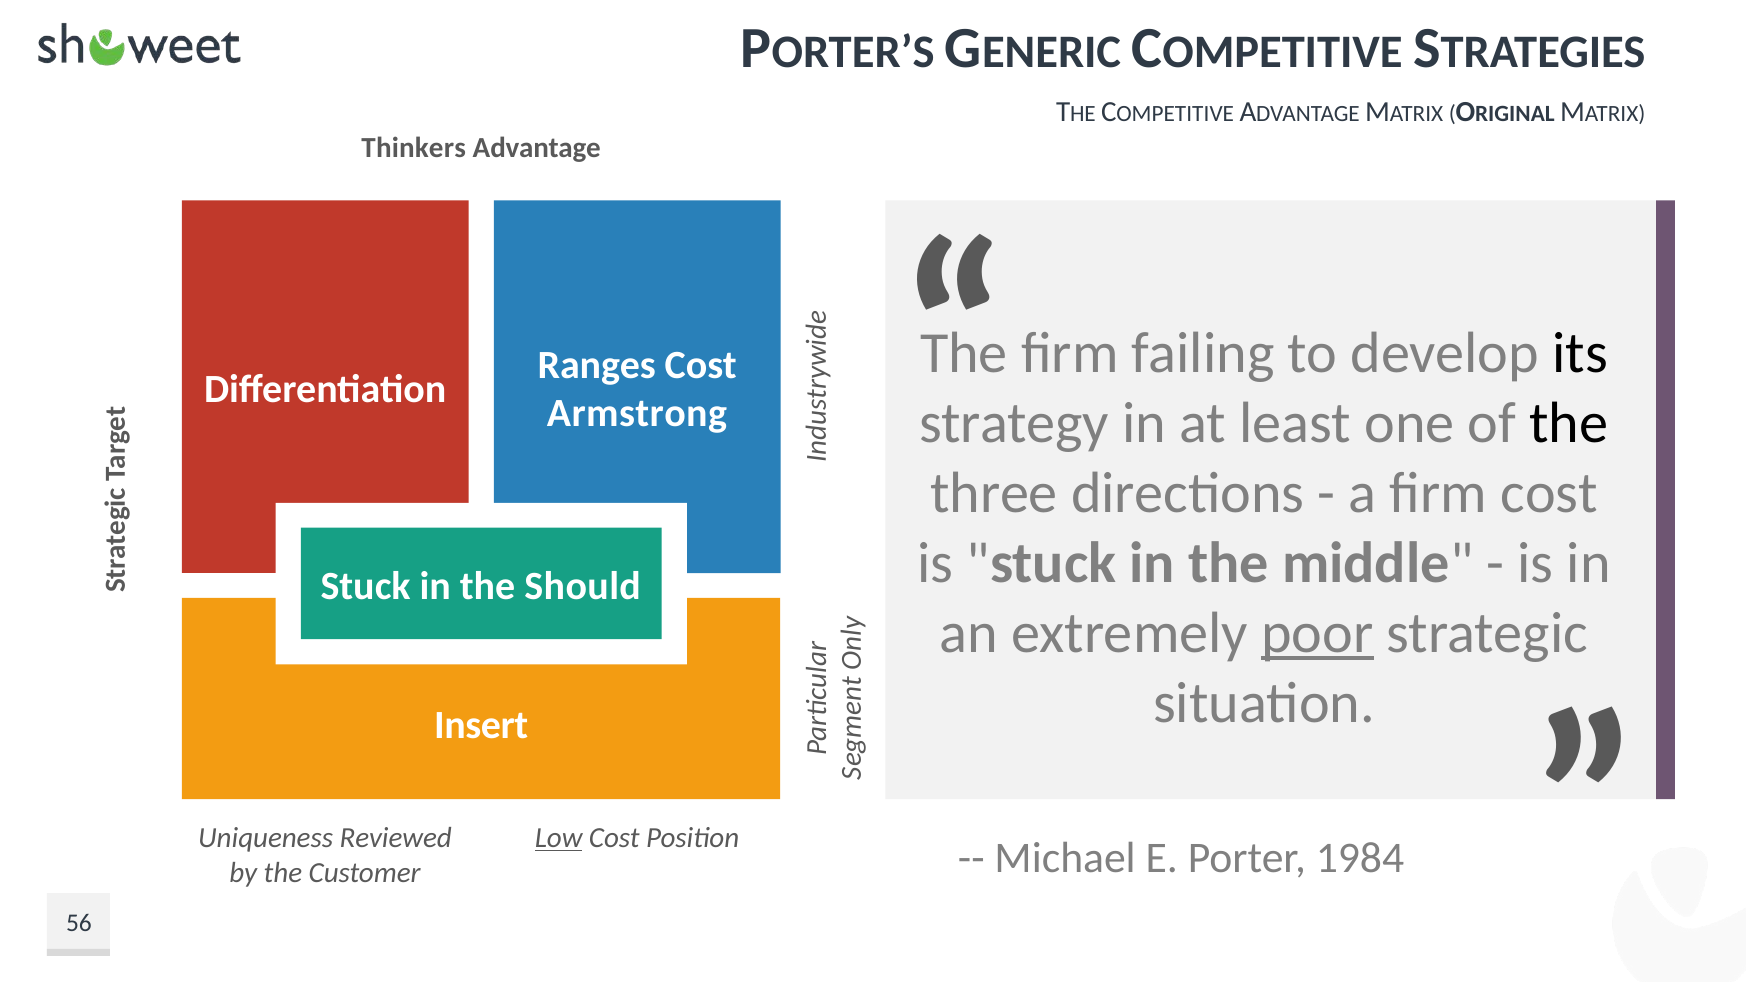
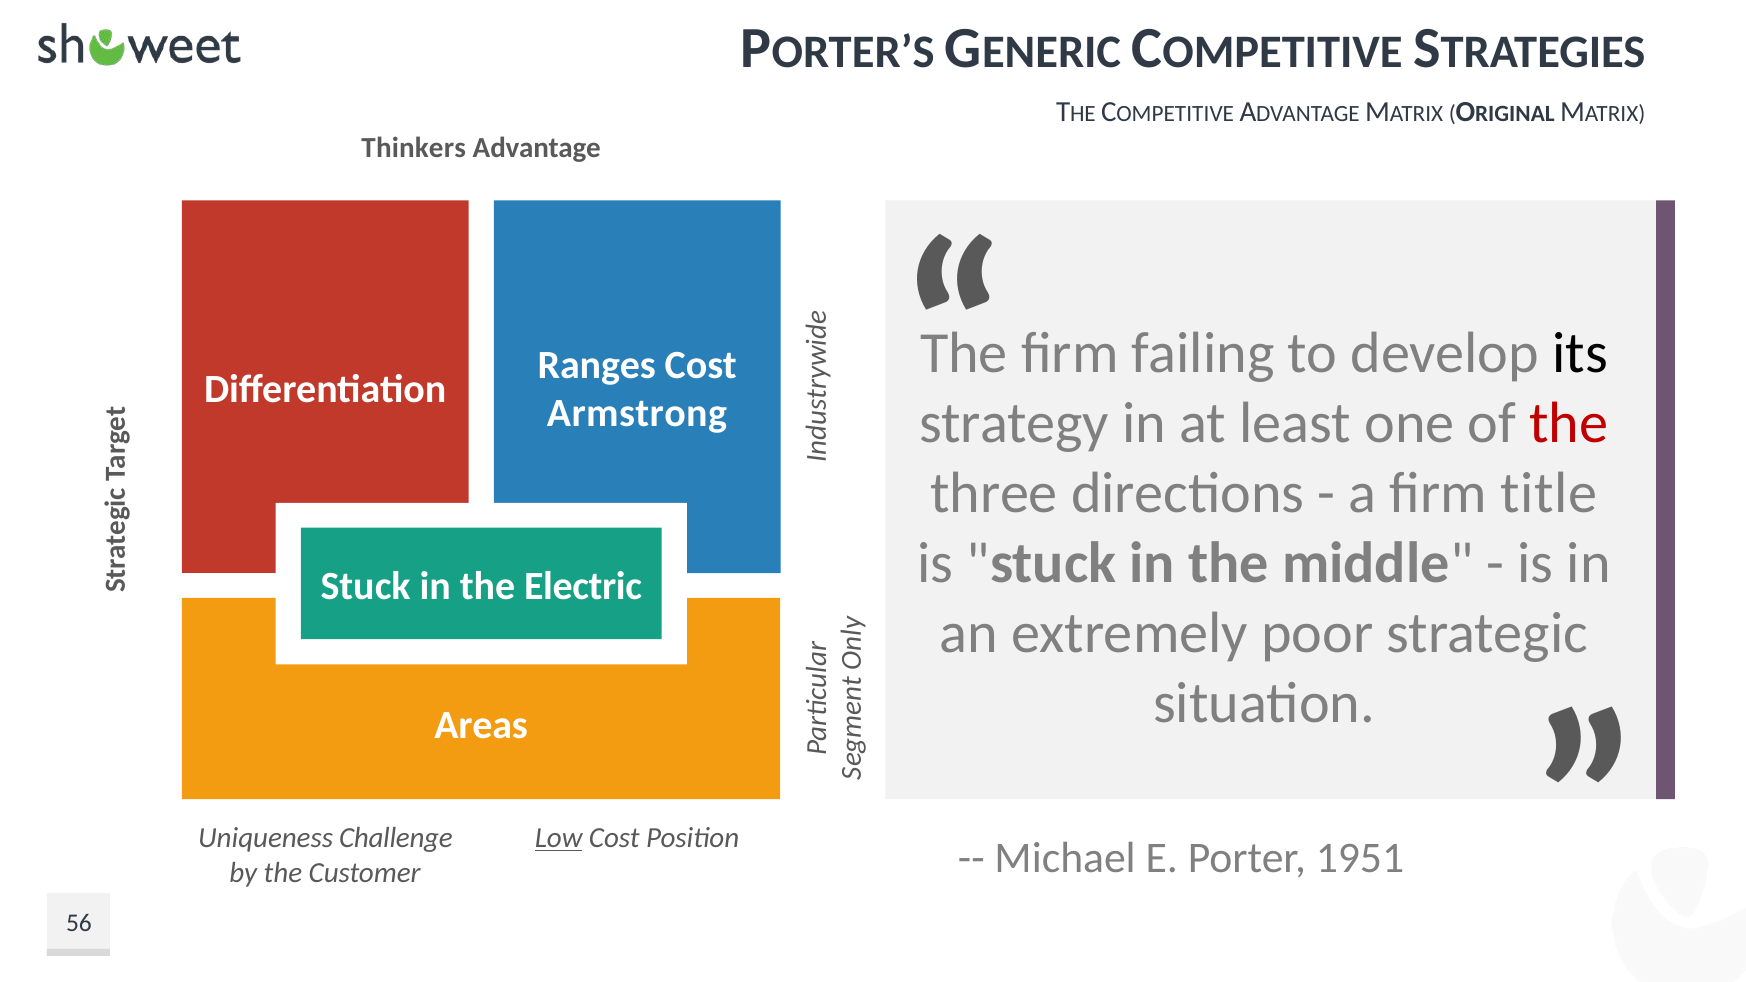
the colour: black -> red (1569, 424)
firm cost: cost -> title (1549, 493)
Should: Should -> Electric (583, 586)
poor underline: present -> none (1318, 633)
Insert: Insert -> Areas (481, 726)
Reviewed: Reviewed -> Challenge (396, 838)
1984: 1984 -> 1951 (1360, 858)
